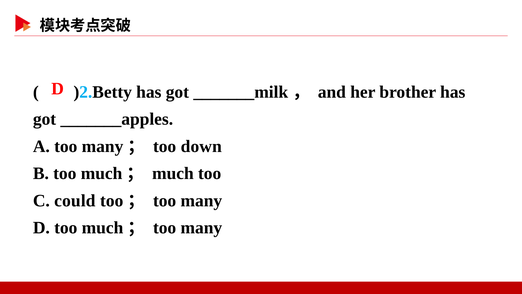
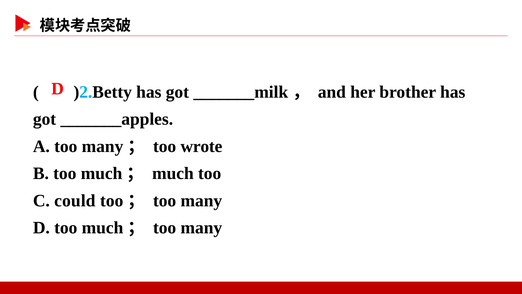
down: down -> wrote (201, 146)
